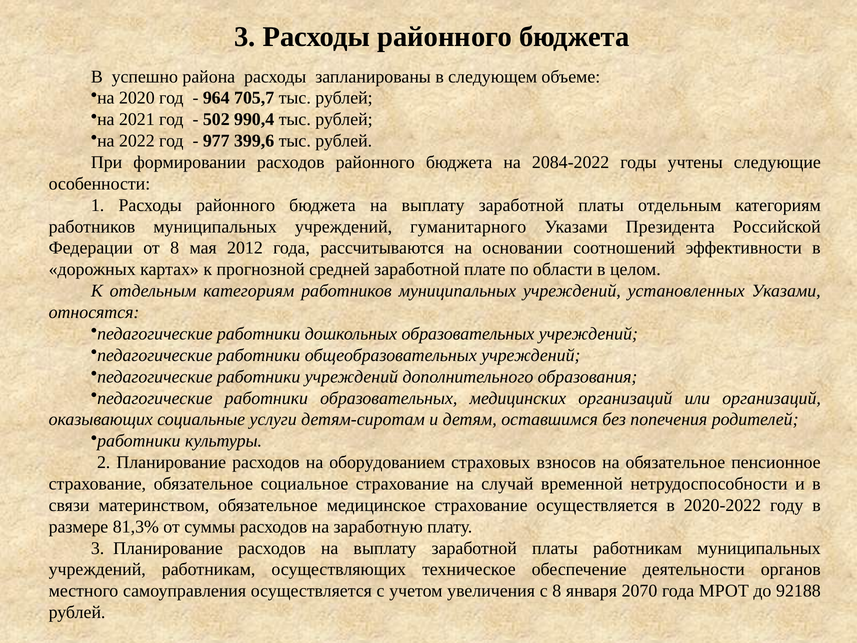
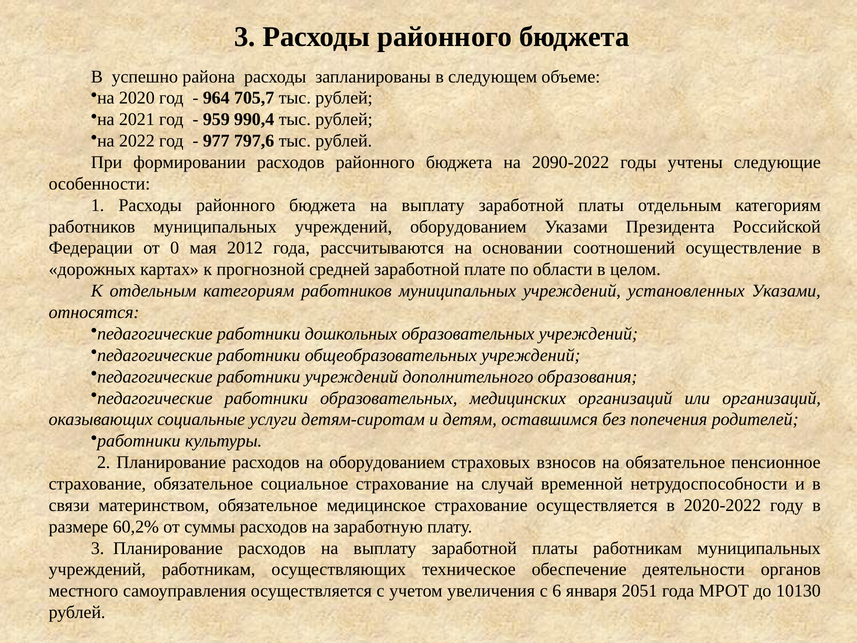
502: 502 -> 959 (216, 119)
399,6: 399,6 -> 797,6 (254, 141)
2084-2022: 2084-2022 -> 2090-2022 (571, 162)
учреждений гуманитарного: гуманитарного -> оборудованием (468, 227)
от 8: 8 -> 0 (175, 248)
эффективности: эффективности -> осуществление (744, 248)
81,3%: 81,3% -> 60,2% (136, 527)
с 8: 8 -> 6 (557, 591)
2070: 2070 -> 2051 (640, 591)
92188: 92188 -> 10130 (798, 591)
